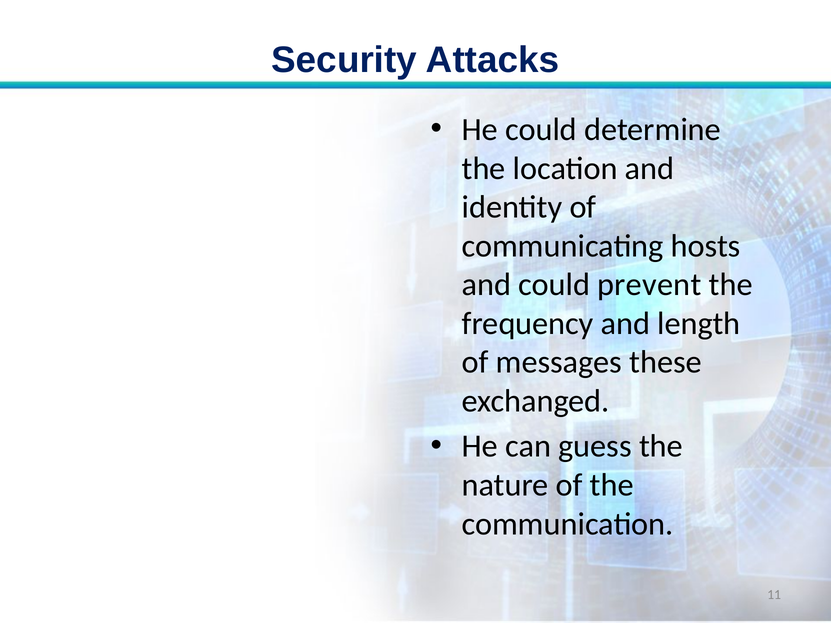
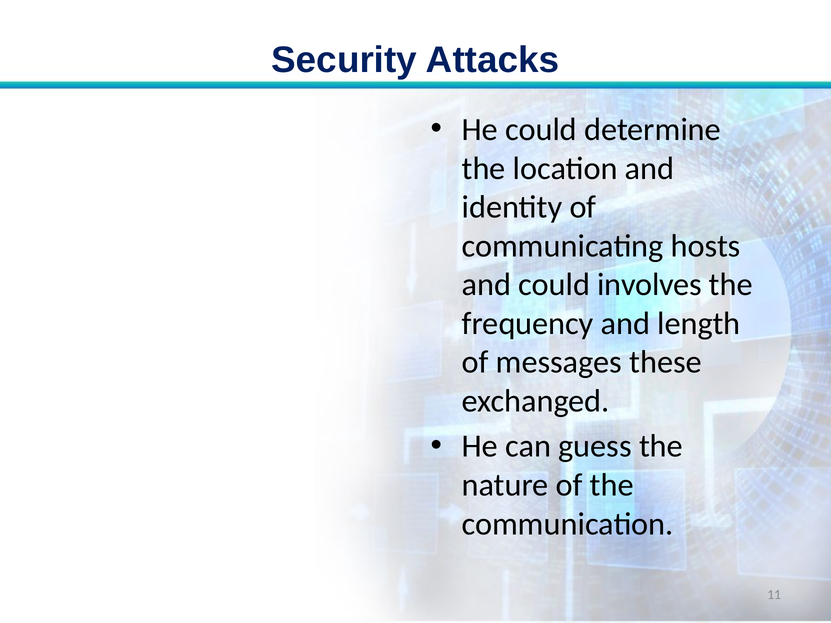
prevent: prevent -> involves (650, 285)
